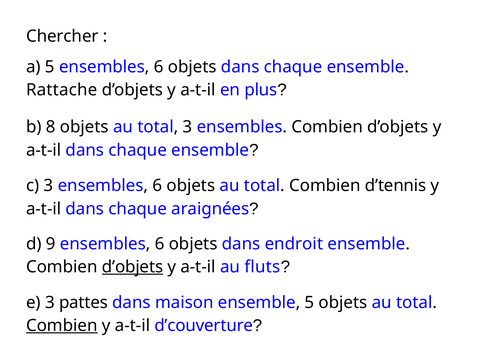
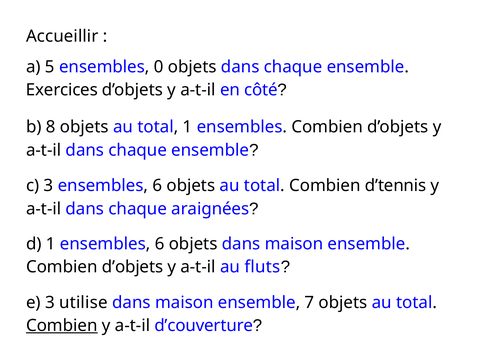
Chercher: Chercher -> Accueillir (62, 36)
5 ensembles 6: 6 -> 0 (159, 67)
Rattache: Rattache -> Exercices (62, 90)
plus: plus -> côté (261, 90)
total 3: 3 -> 1 (188, 127)
d 9: 9 -> 1 (51, 244)
objets dans endroit: endroit -> maison (294, 244)
d’objets underline: present -> none (133, 267)
pattes: pattes -> utilise (83, 302)
ensemble 5: 5 -> 7 (309, 302)
